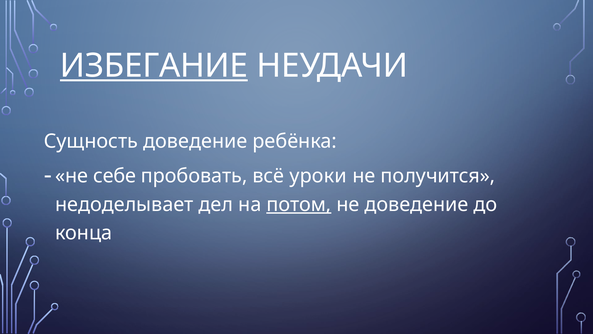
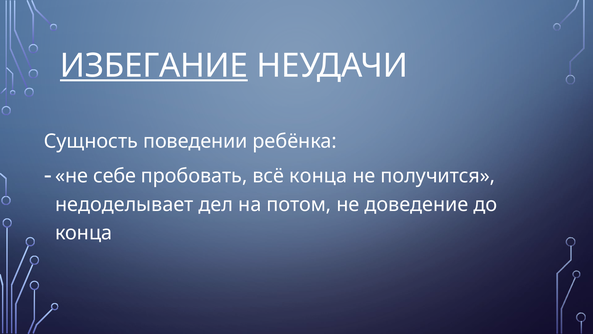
Сущность доведение: доведение -> поведении (195, 141)
всё уроки: уроки -> конца (318, 176)
потом underline: present -> none (299, 204)
